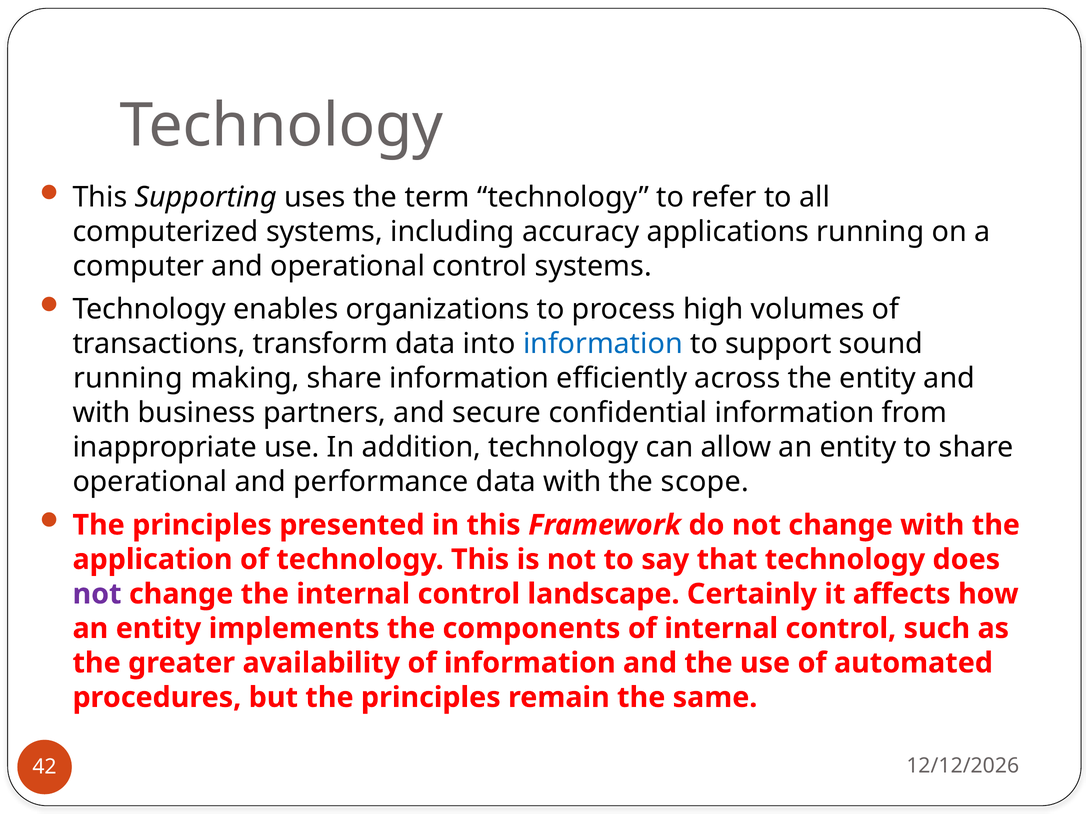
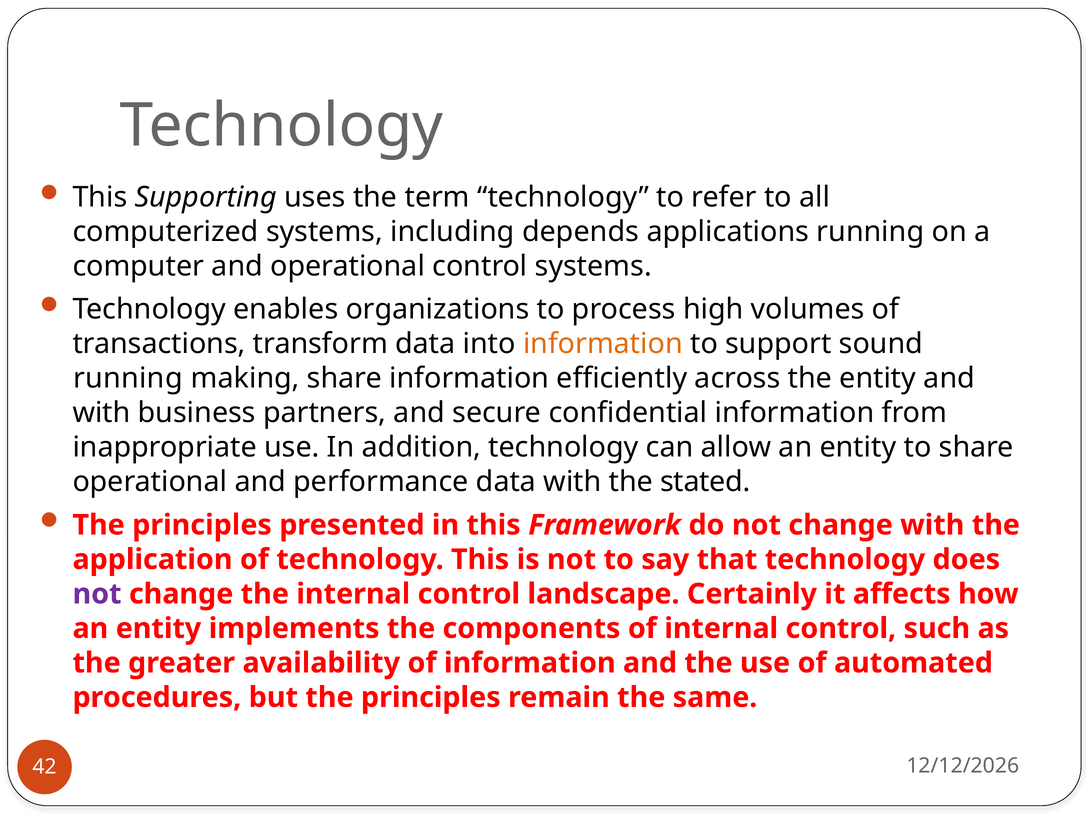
accuracy: accuracy -> depends (581, 232)
information colour: blue -> orange (603, 344)
scope: scope -> stated (705, 482)
